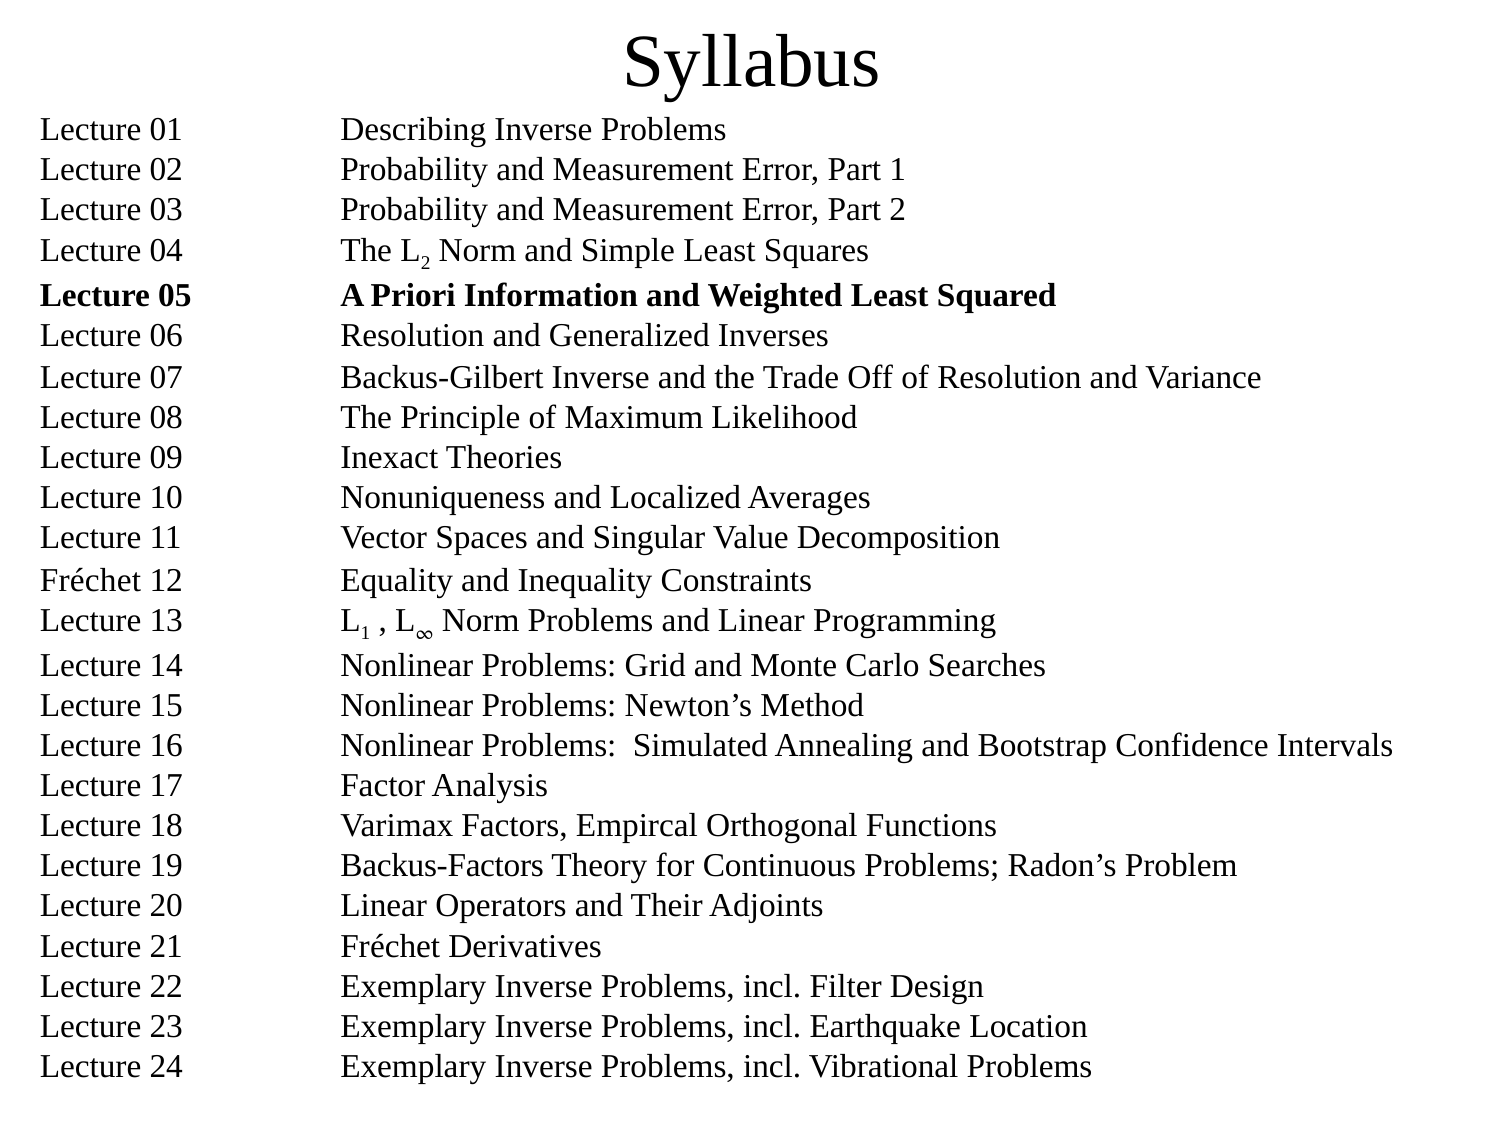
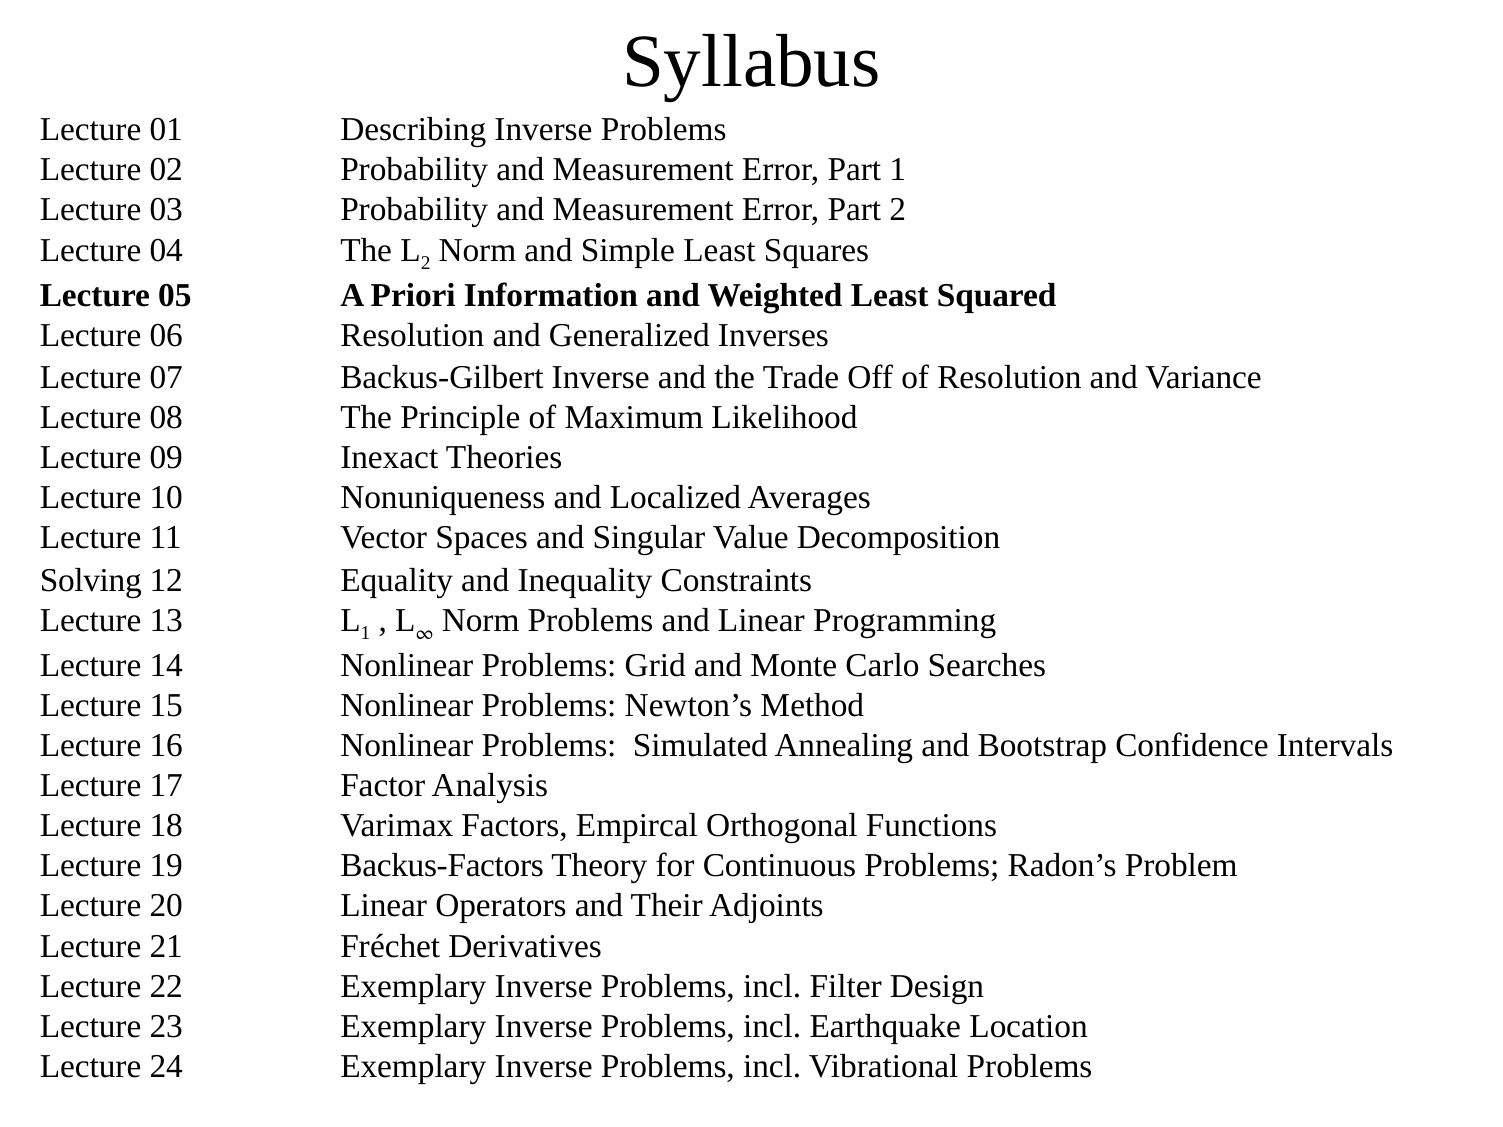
Fréchet: Fréchet -> Solving (91, 580)
